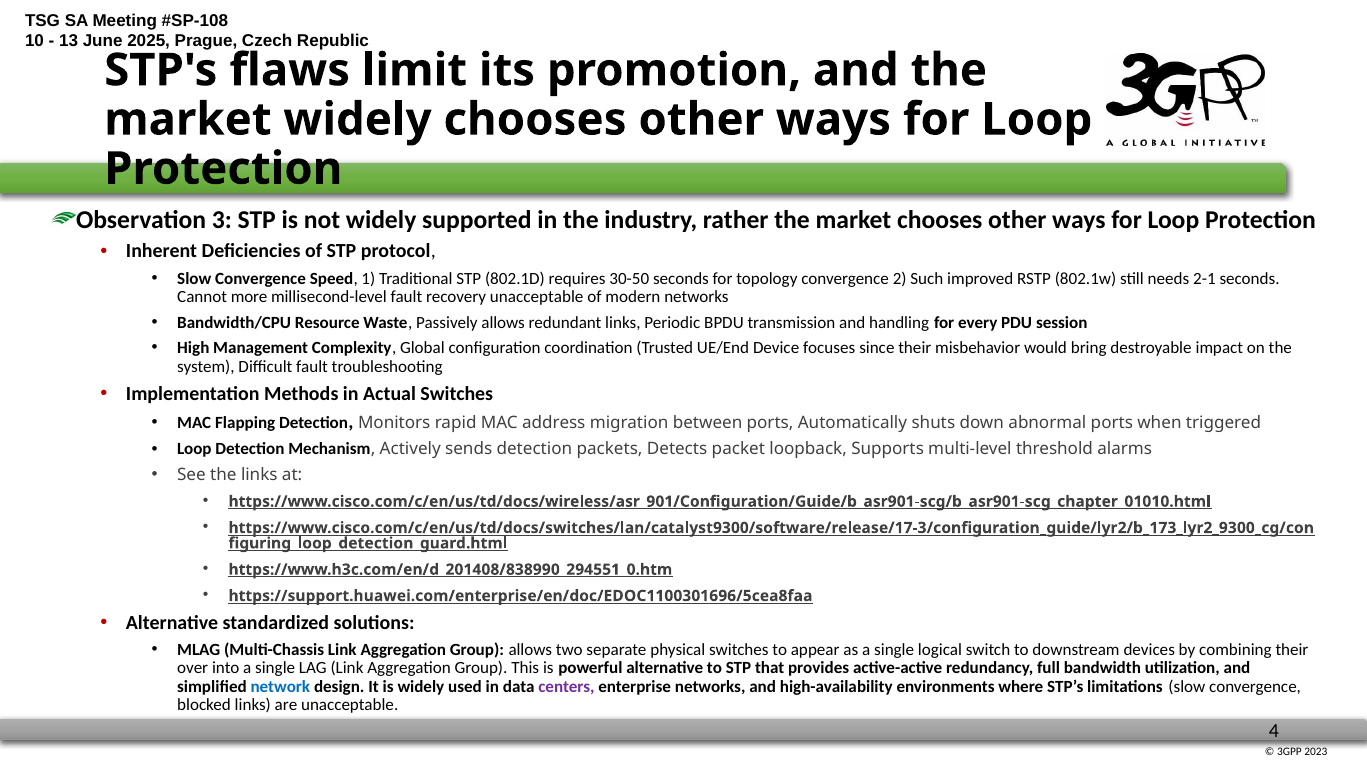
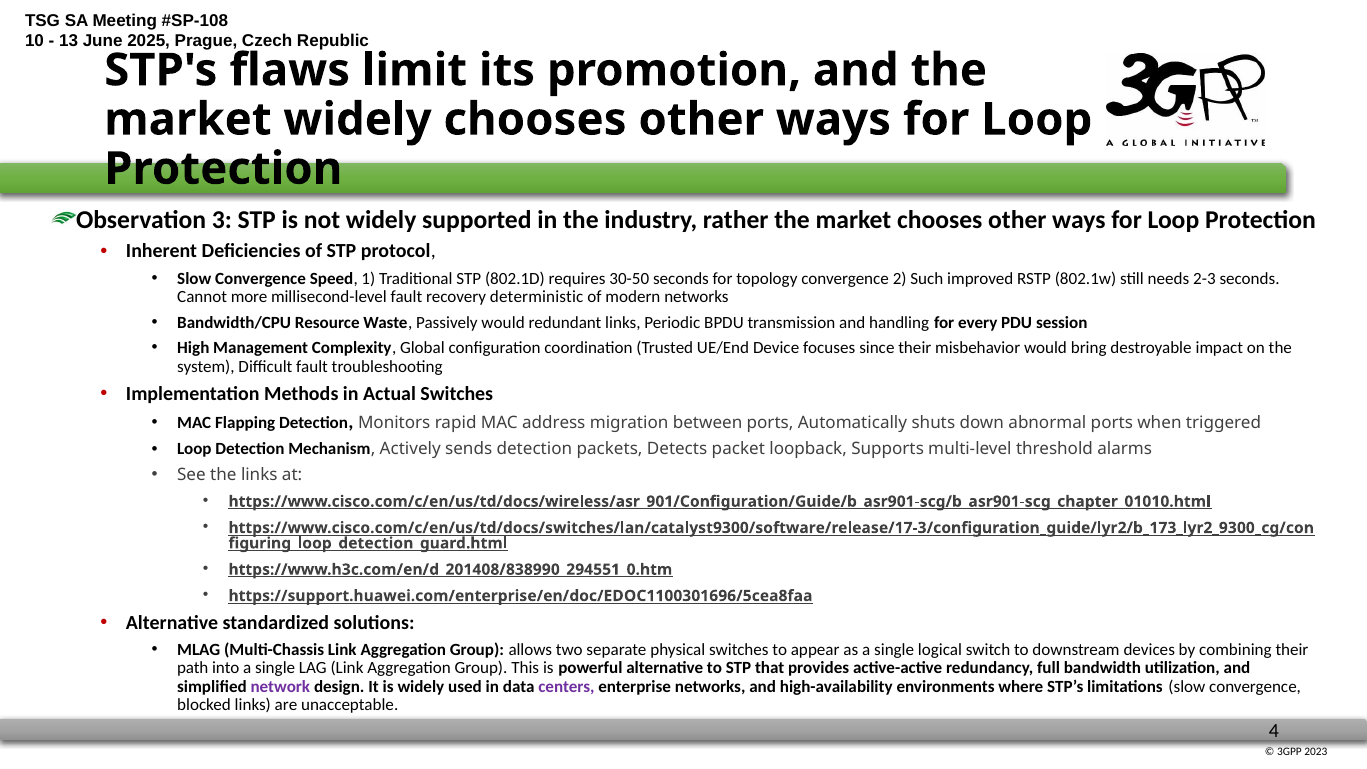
2-1: 2-1 -> 2-3 (1204, 278)
recovery unacceptable: unacceptable -> deterministic (537, 297)
Passively allows: allows -> would (503, 322)
over: over -> path (193, 668)
network colour: blue -> purple (280, 687)
